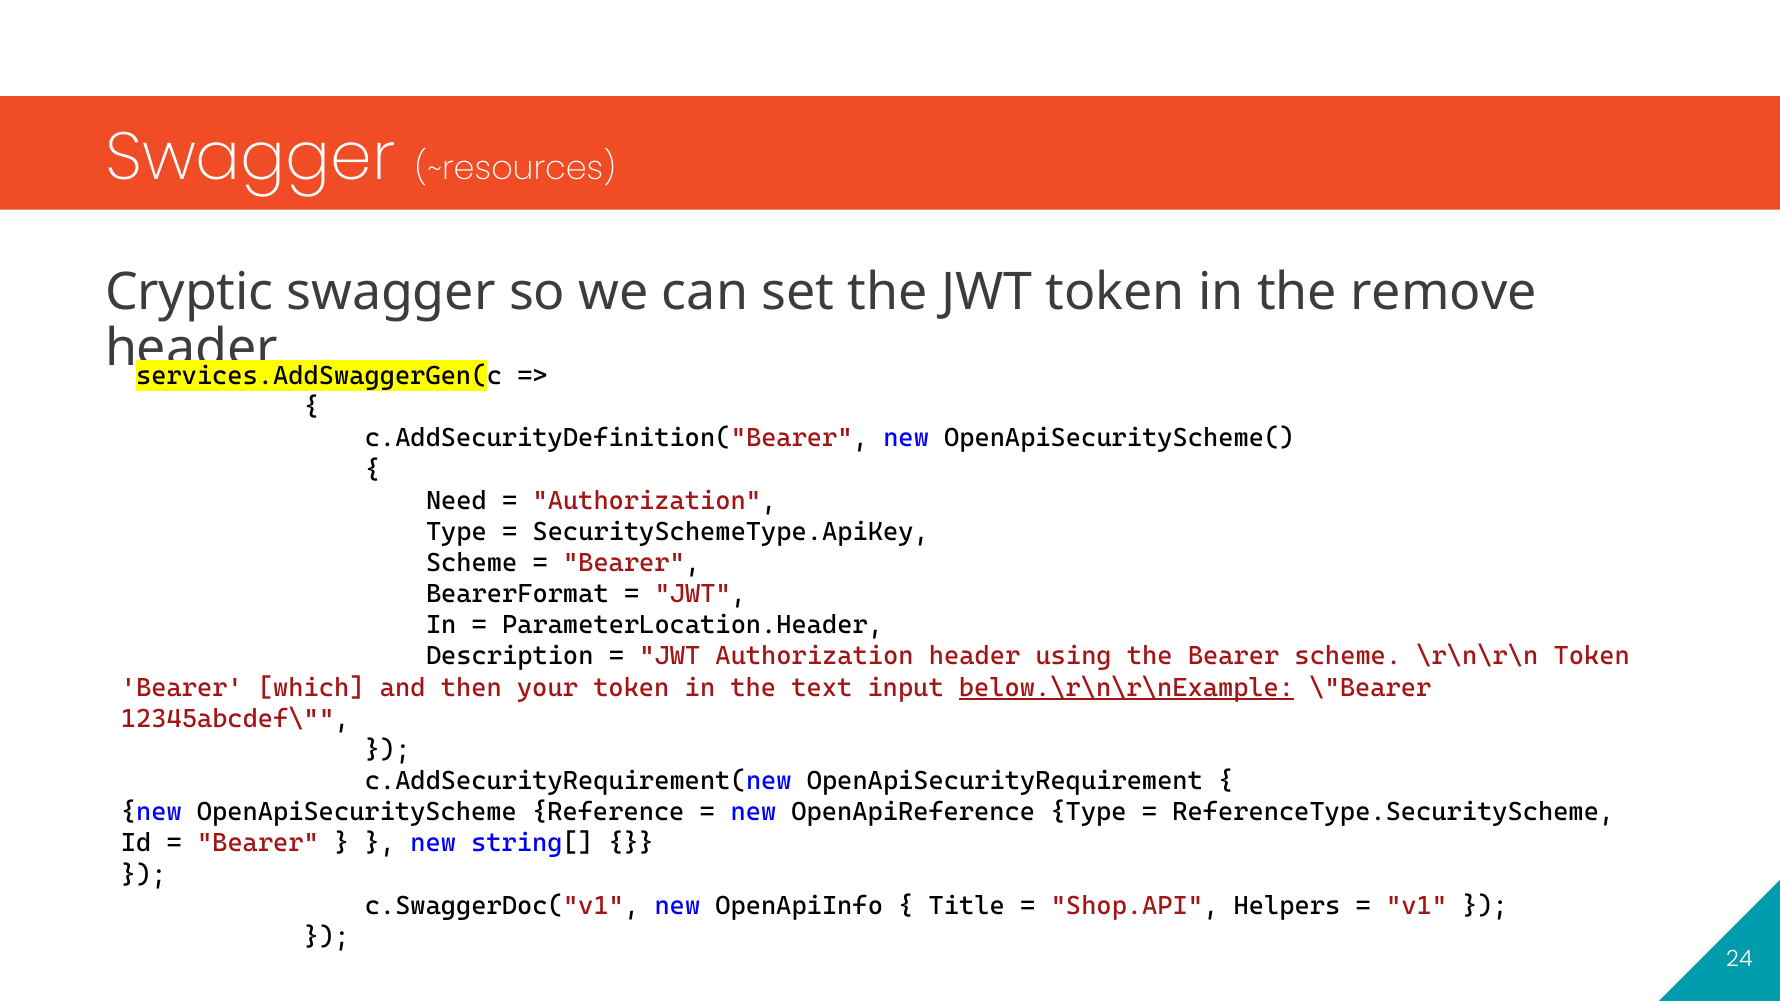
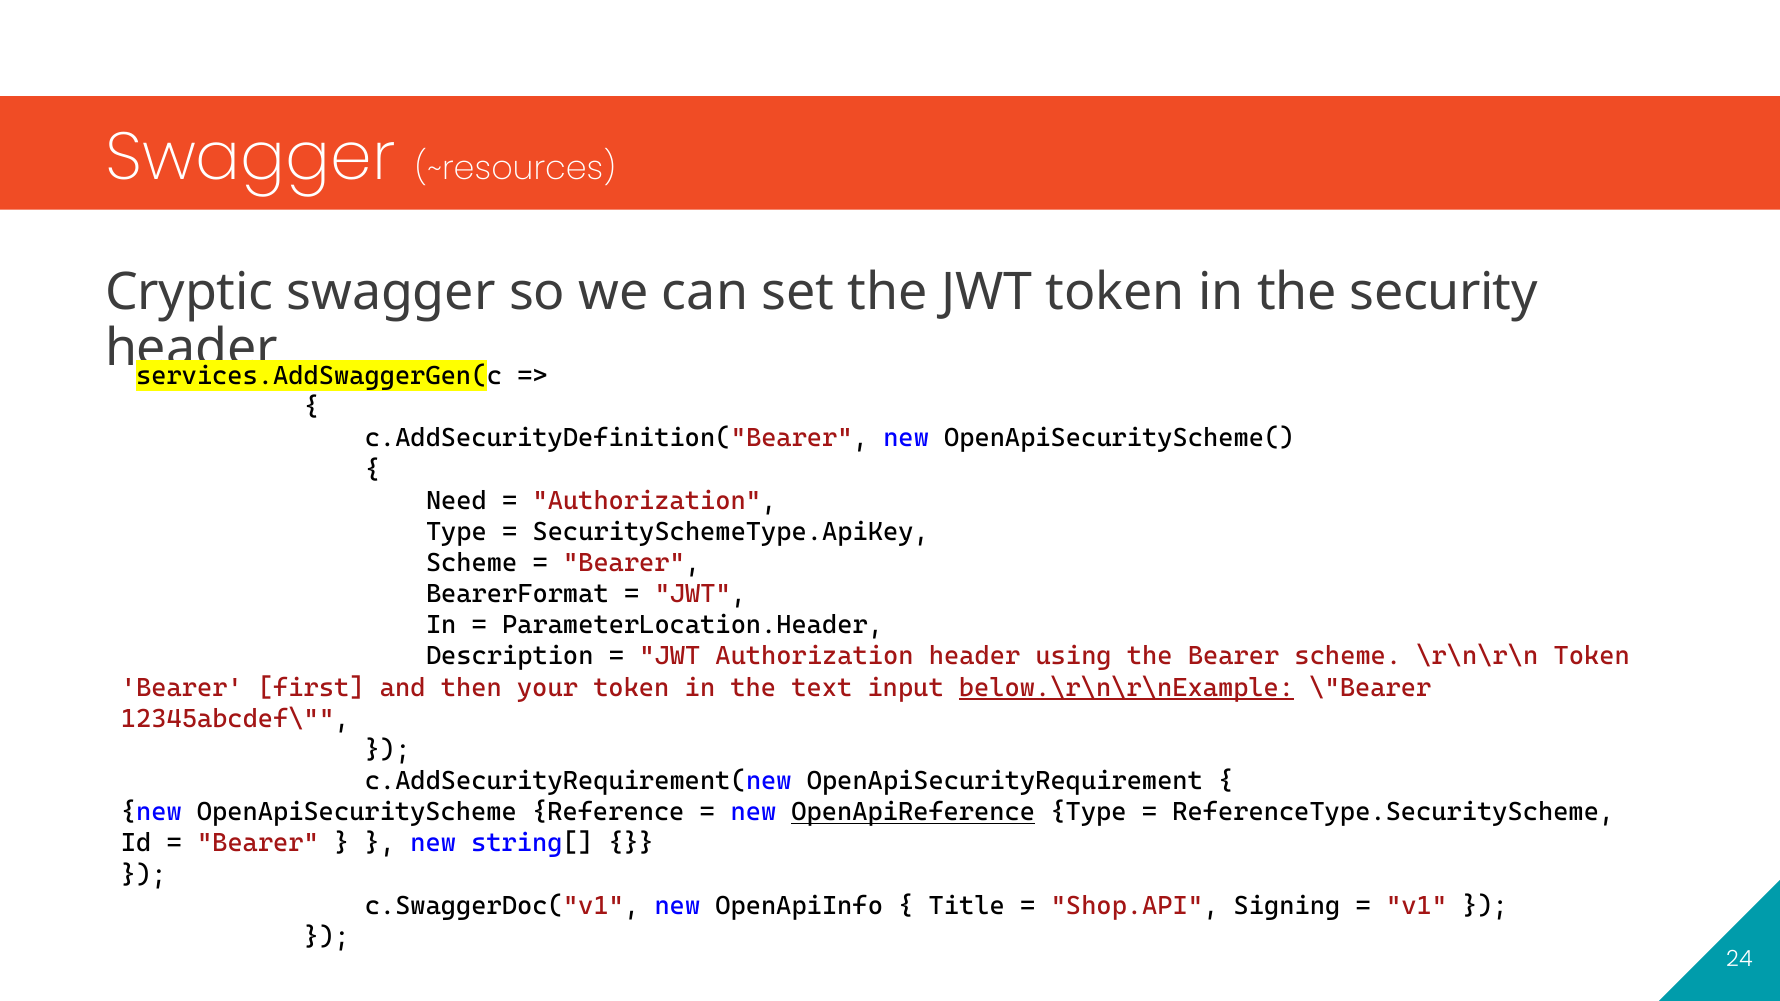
remove: remove -> security (1444, 292)
which: which -> first (311, 688)
OpenApiReference underline: none -> present (913, 812)
Helpers: Helpers -> Signing (1287, 906)
